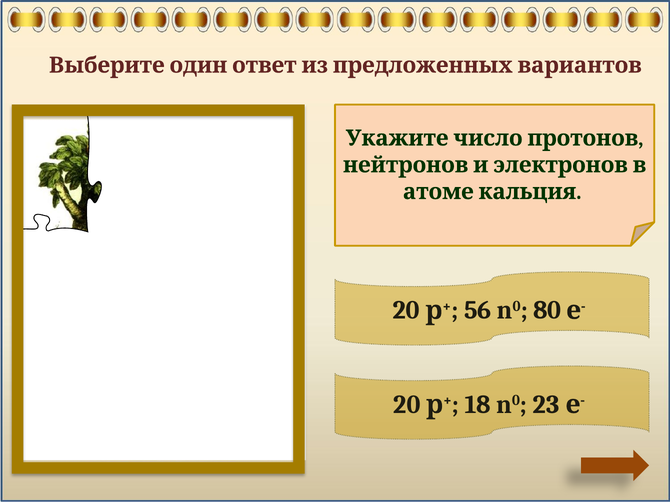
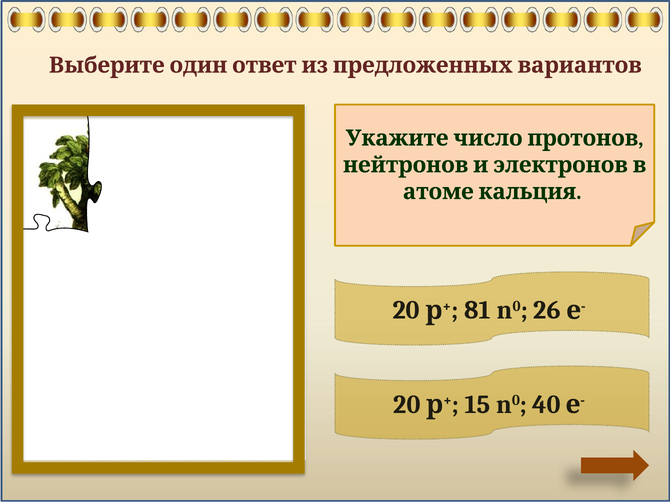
56: 56 -> 81 (478, 311)
80: 80 -> 26 (547, 311)
18: 18 -> 15 (478, 405)
23: 23 -> 40 (546, 405)
